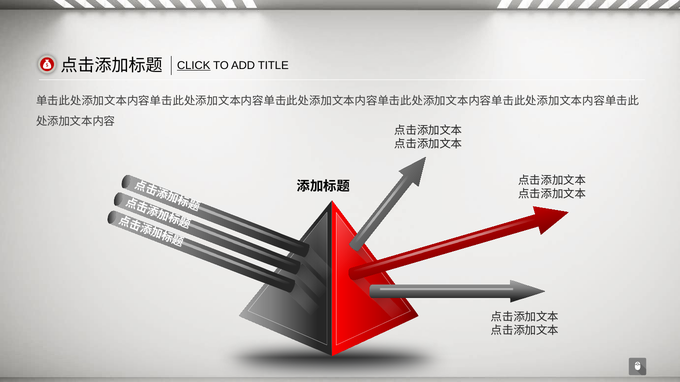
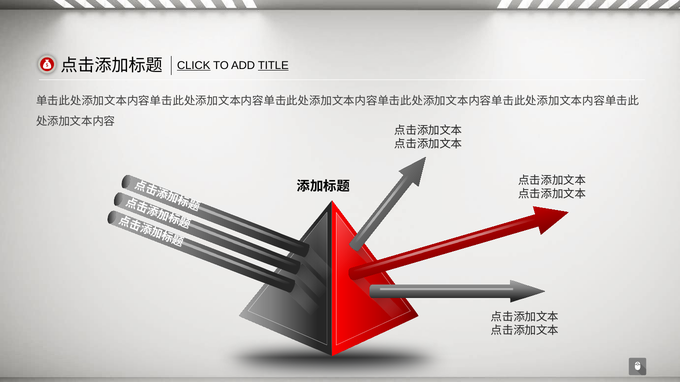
TITLE underline: none -> present (273, 66)
